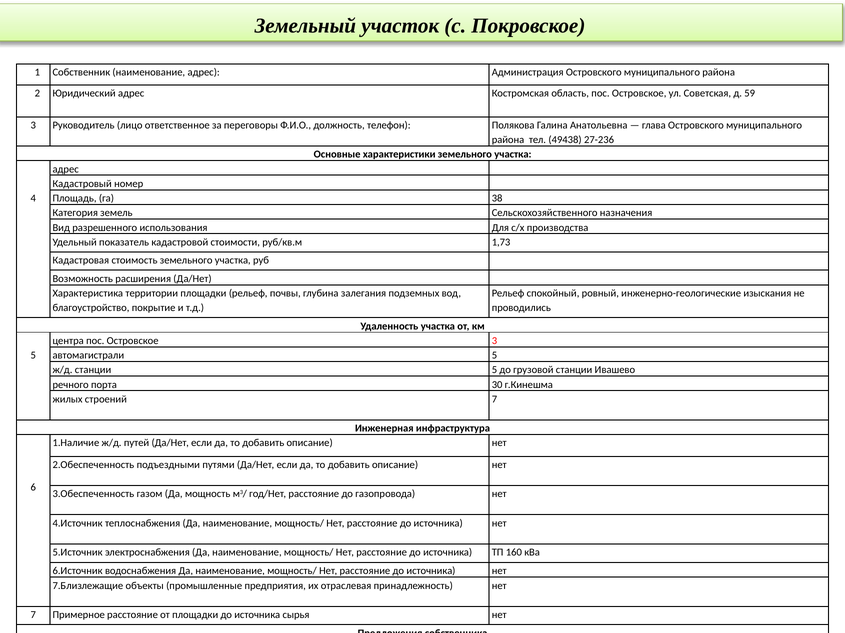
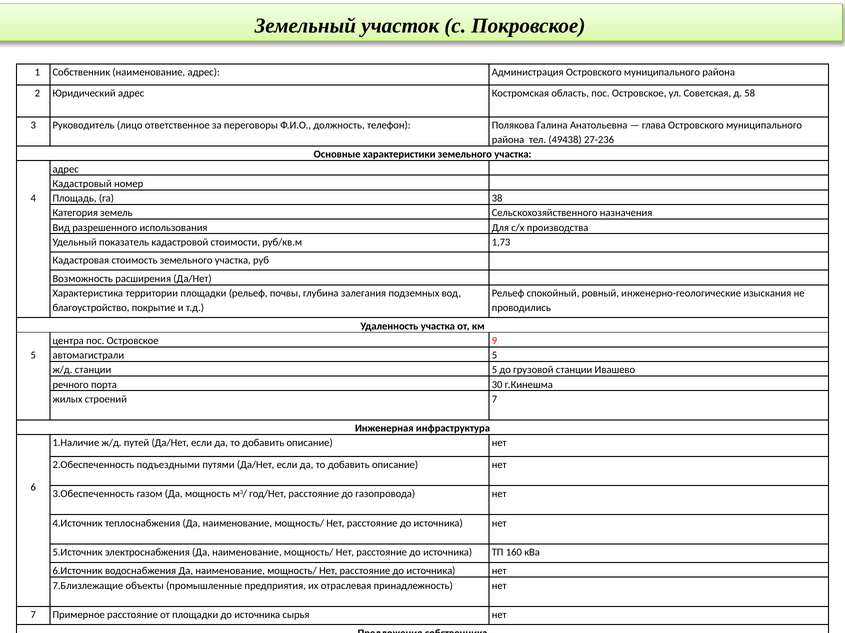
59: 59 -> 58 (750, 94)
Островское 3: 3 -> 9 (494, 341)
